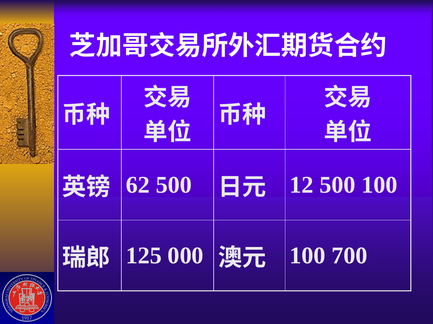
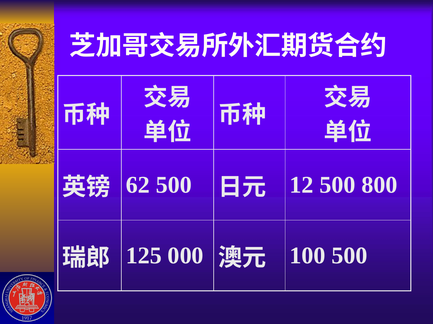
500 100: 100 -> 800 (380, 185)
100 700: 700 -> 500 (349, 256)
